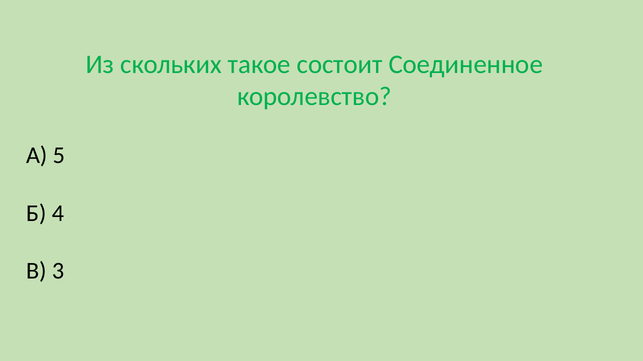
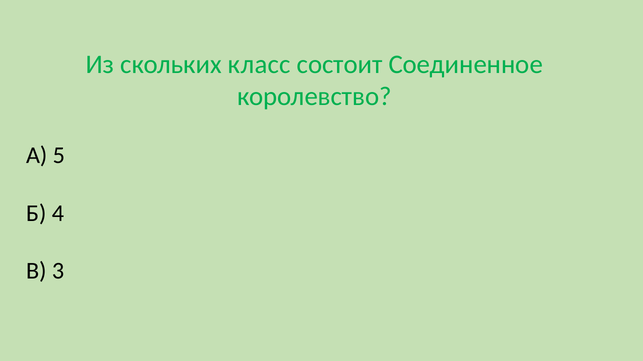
такое: такое -> класс (259, 64)
